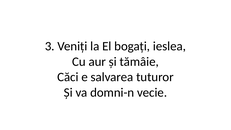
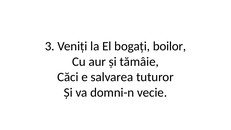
ieslea: ieslea -> boilor (170, 46)
